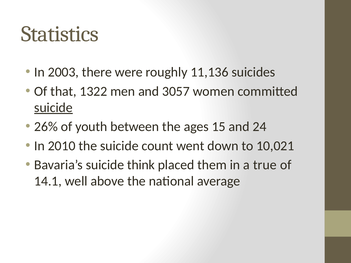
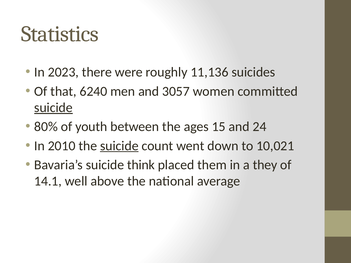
2003: 2003 -> 2023 (63, 72)
1322: 1322 -> 6240 (93, 91)
26%: 26% -> 80% (46, 127)
suicide underline: none -> present (119, 146)
true: true -> they (265, 165)
